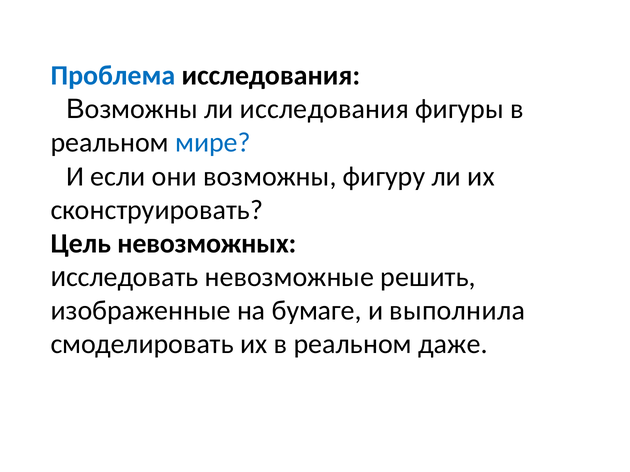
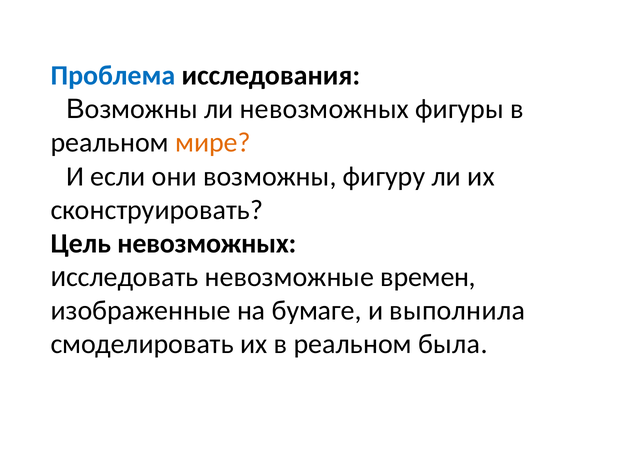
ли исследования: исследования -> невозможных (324, 109)
мире colour: blue -> orange (213, 143)
решить: решить -> времен (428, 277)
даже: даже -> была (453, 345)
